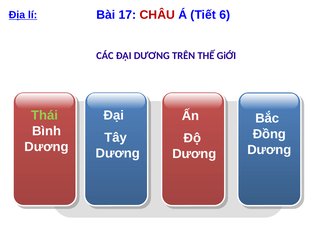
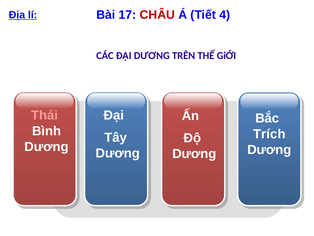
6: 6 -> 4 (225, 15)
Thái colour: light green -> pink (44, 115)
Đồng: Đồng -> Trích (269, 134)
